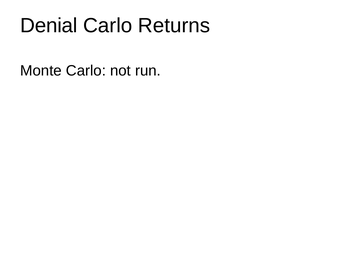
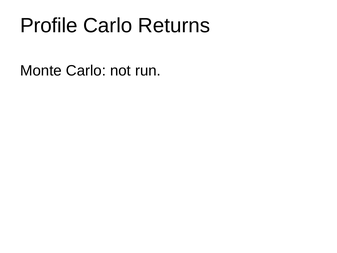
Denial: Denial -> Profile (49, 26)
